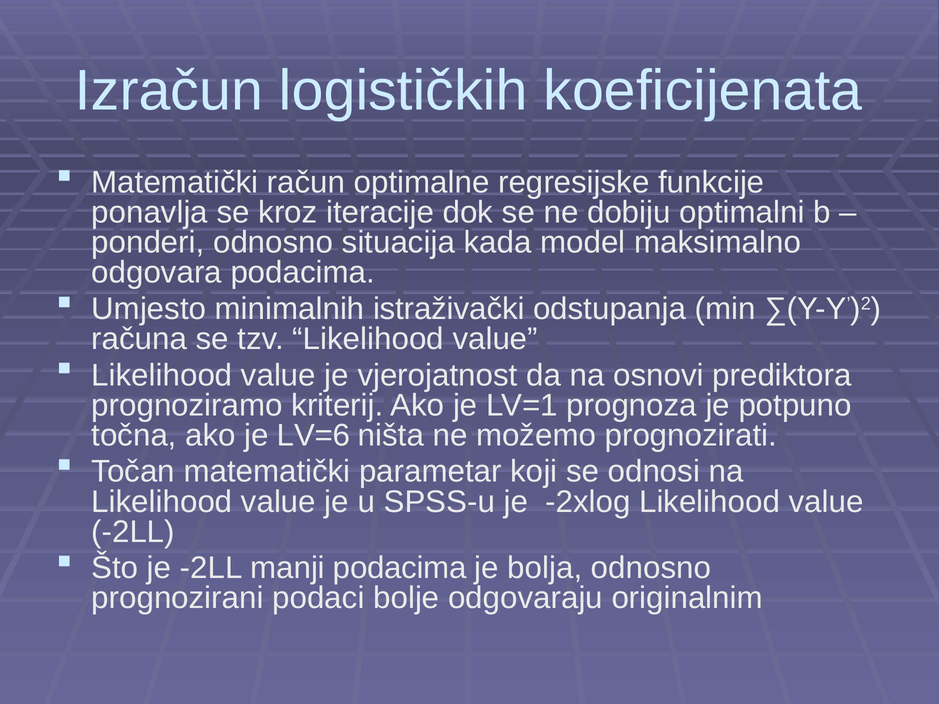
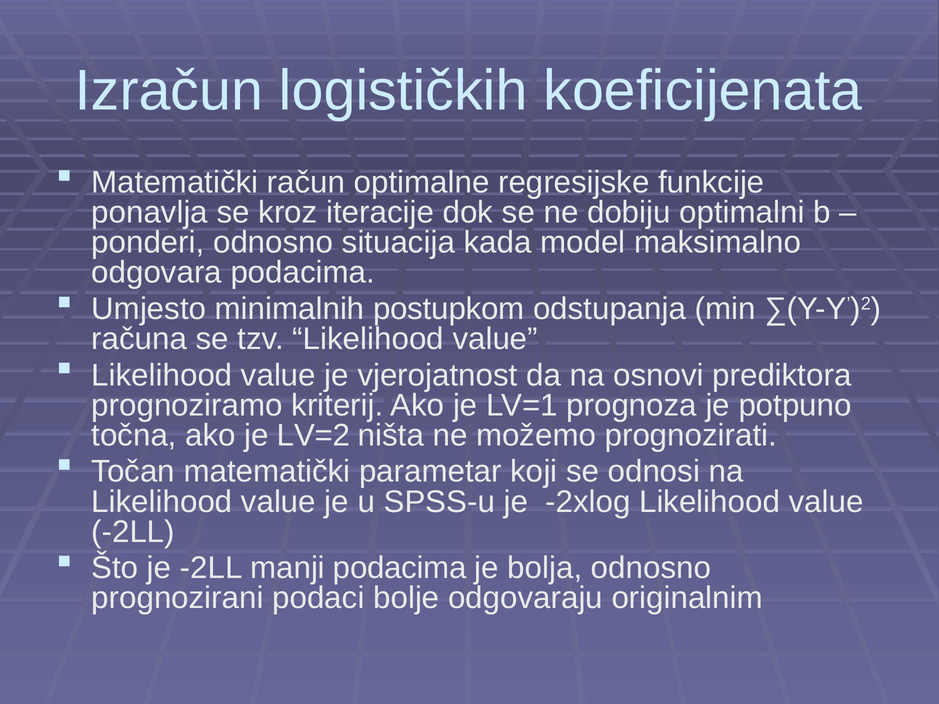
istraživački: istraživački -> postupkom (449, 309)
LV=6: LV=6 -> LV=2 (313, 436)
